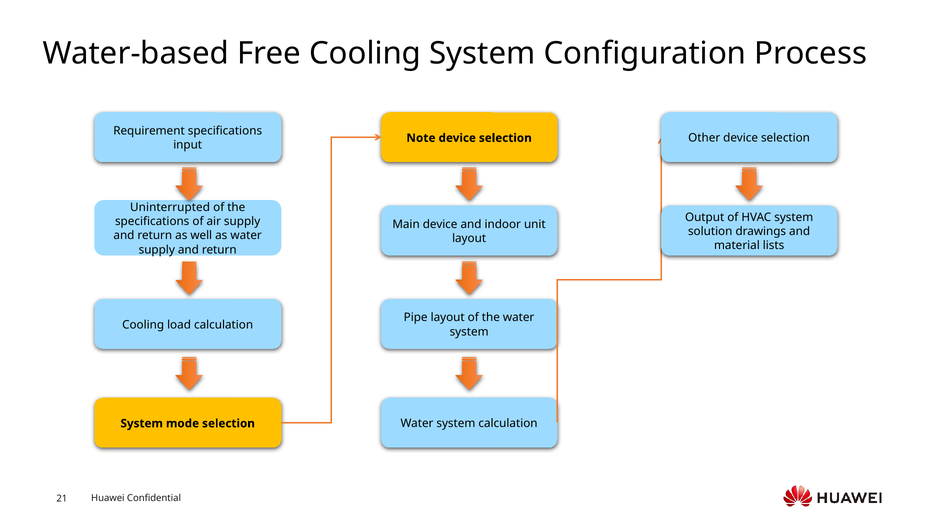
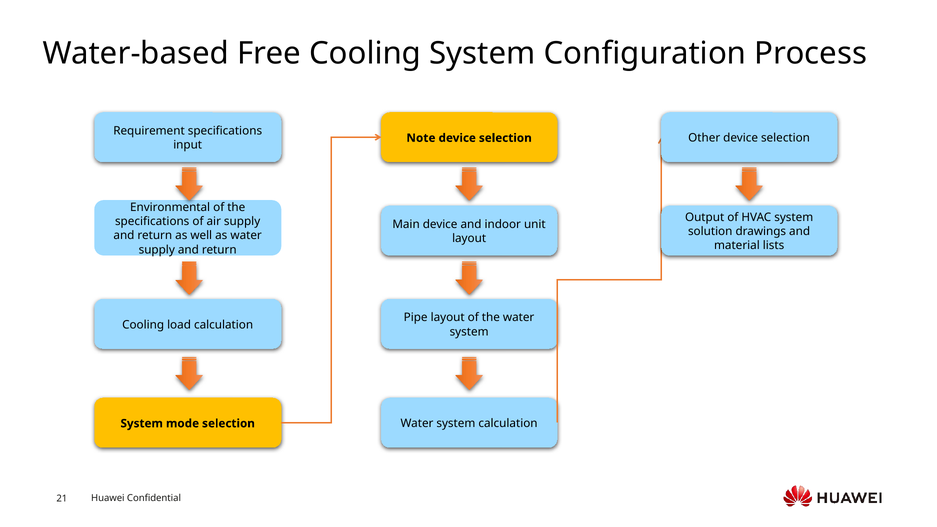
Uninterrupted: Uninterrupted -> Environmental (170, 208)
